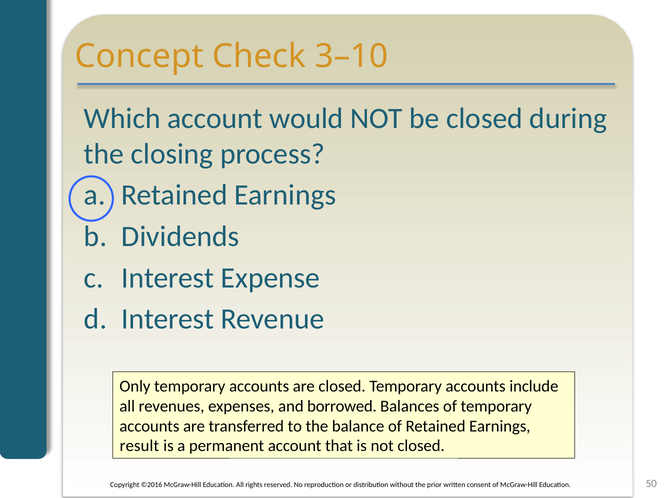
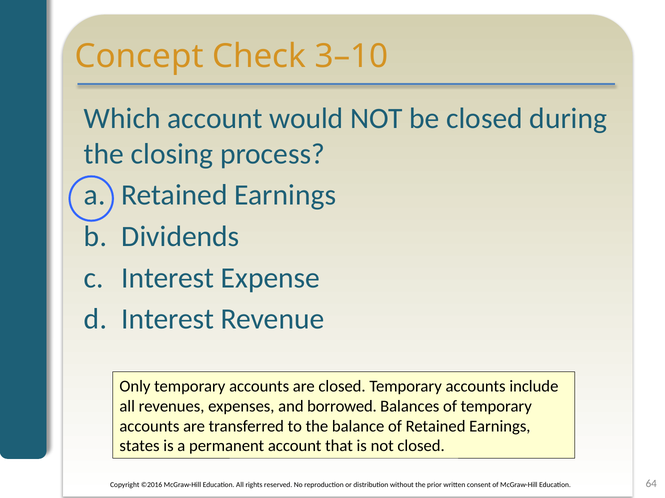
result: result -> states (140, 447)
50: 50 -> 64 (651, 485)
